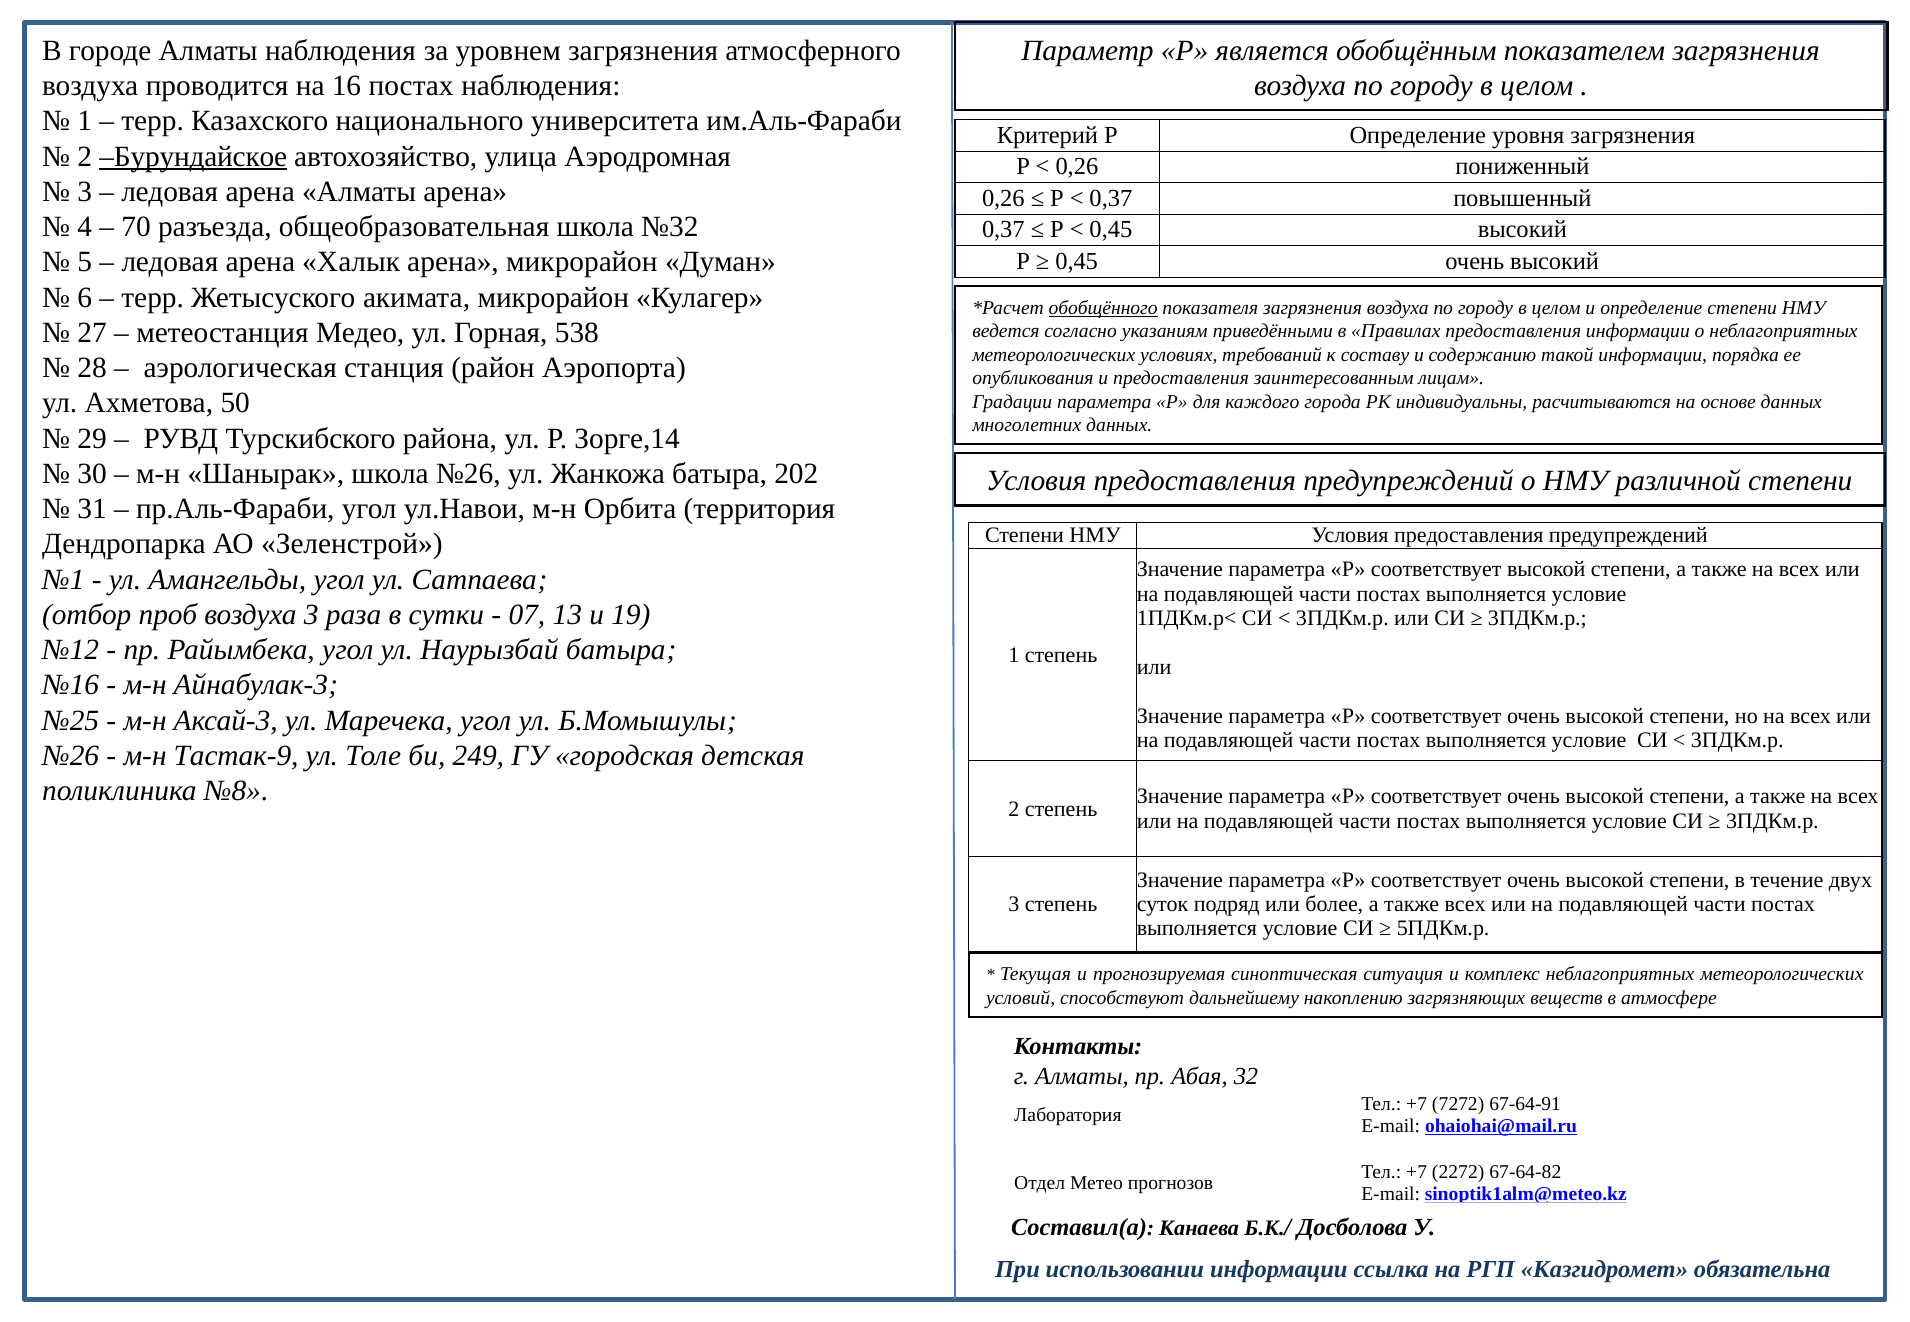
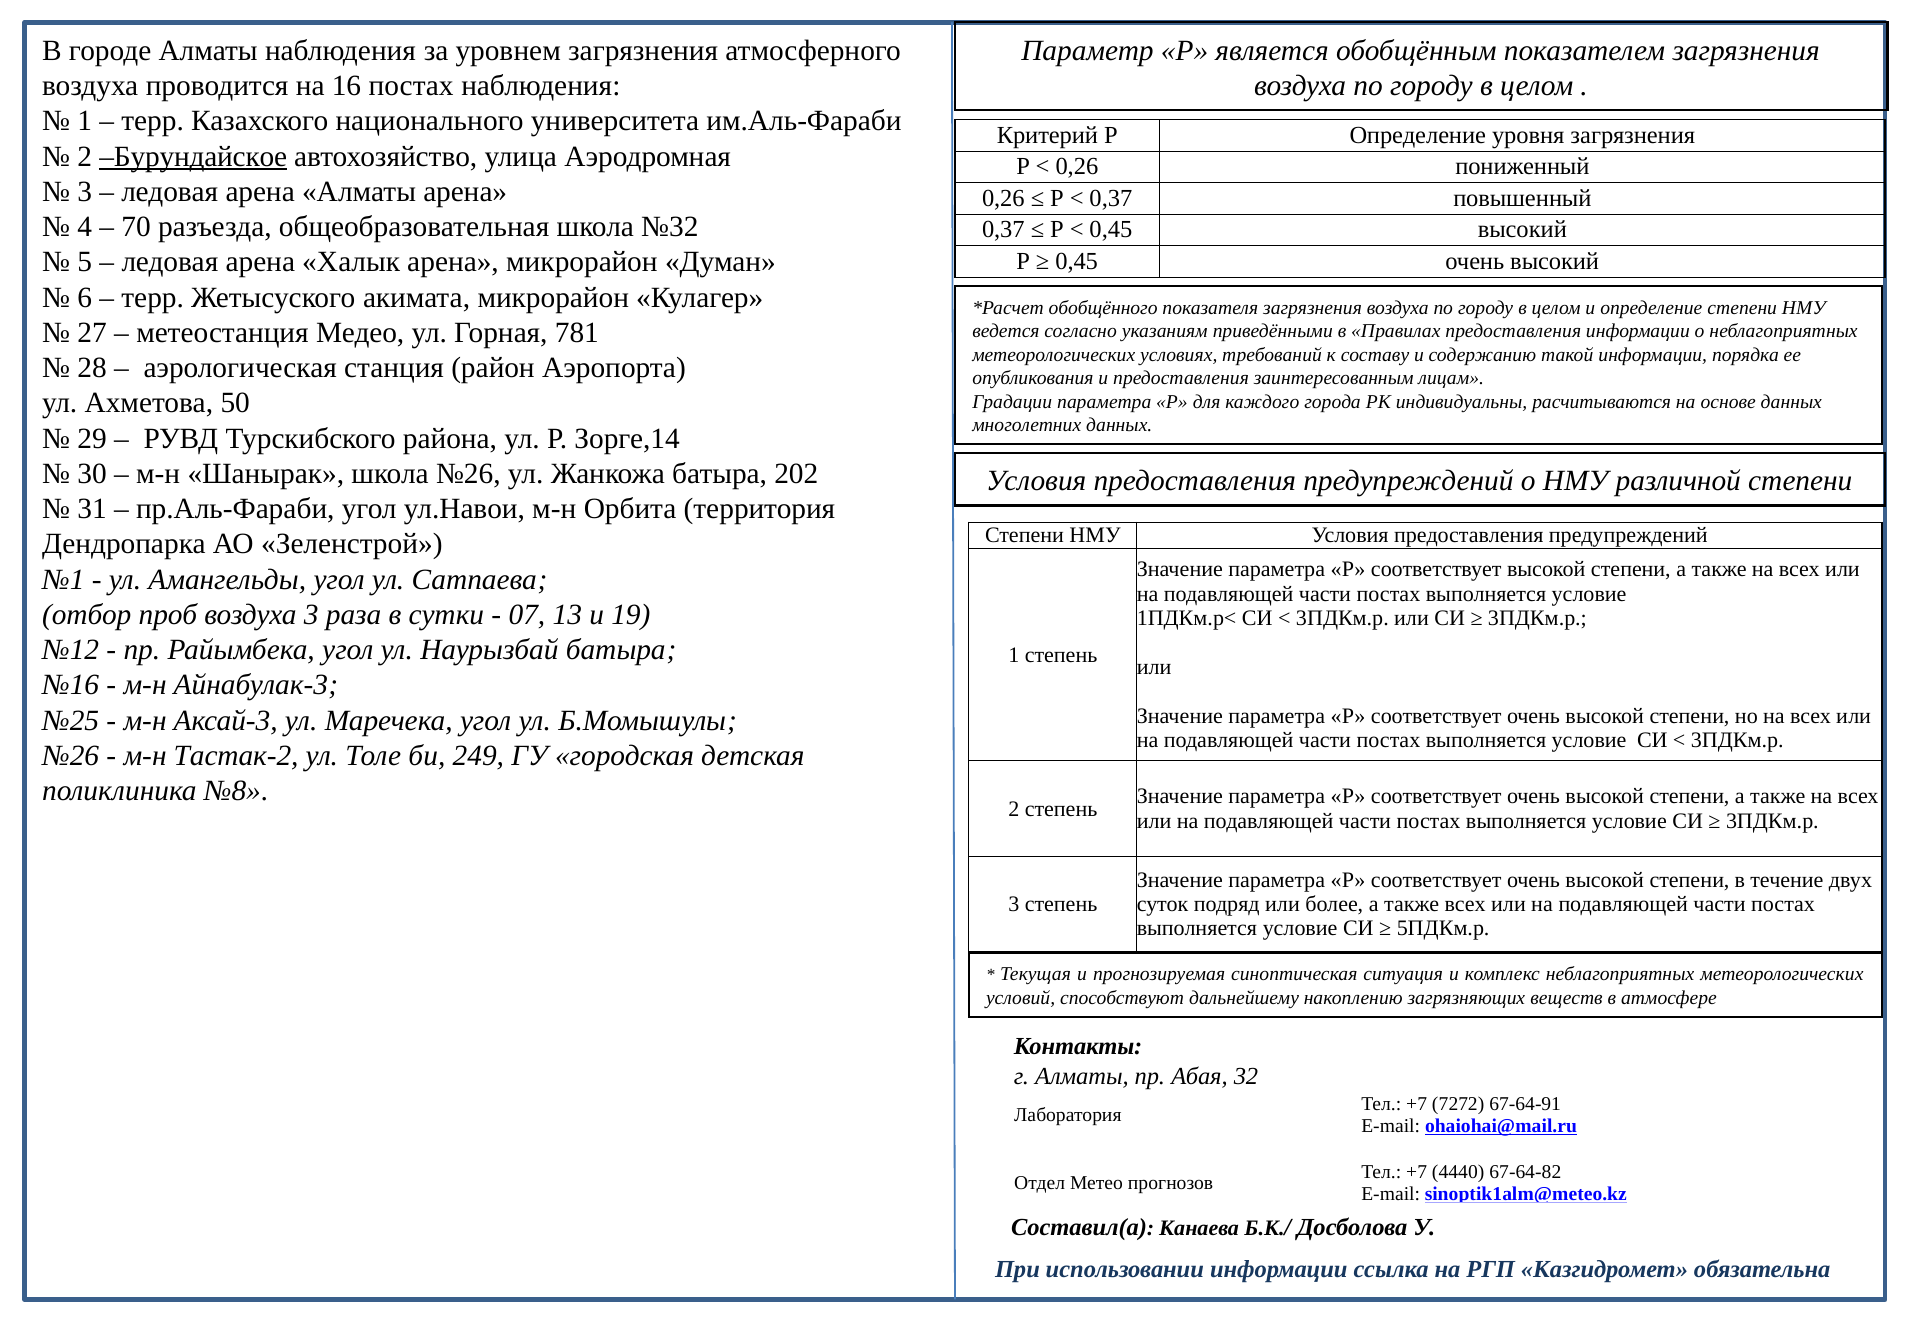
обобщённого underline: present -> none (1103, 308)
538: 538 -> 781 (577, 333)
Тастак-9: Тастак-9 -> Тастак-2 (236, 756)
2272: 2272 -> 4440 (1458, 1173)
